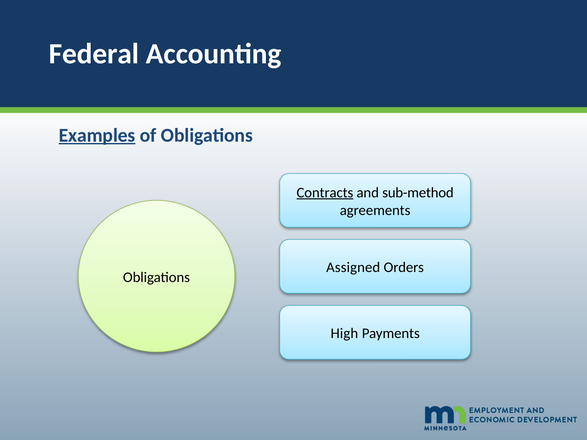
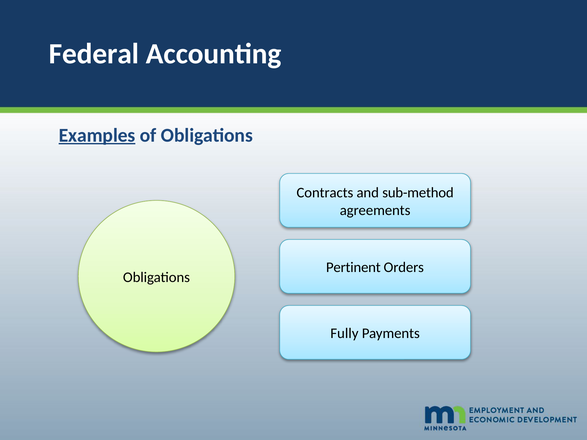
Contracts underline: present -> none (325, 193)
Assigned: Assigned -> Pertinent (353, 268)
High: High -> Fully (344, 334)
